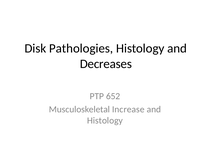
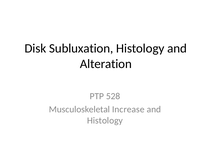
Pathologies: Pathologies -> Subluxation (81, 49)
Decreases: Decreases -> Alteration (106, 64)
652: 652 -> 528 (113, 97)
